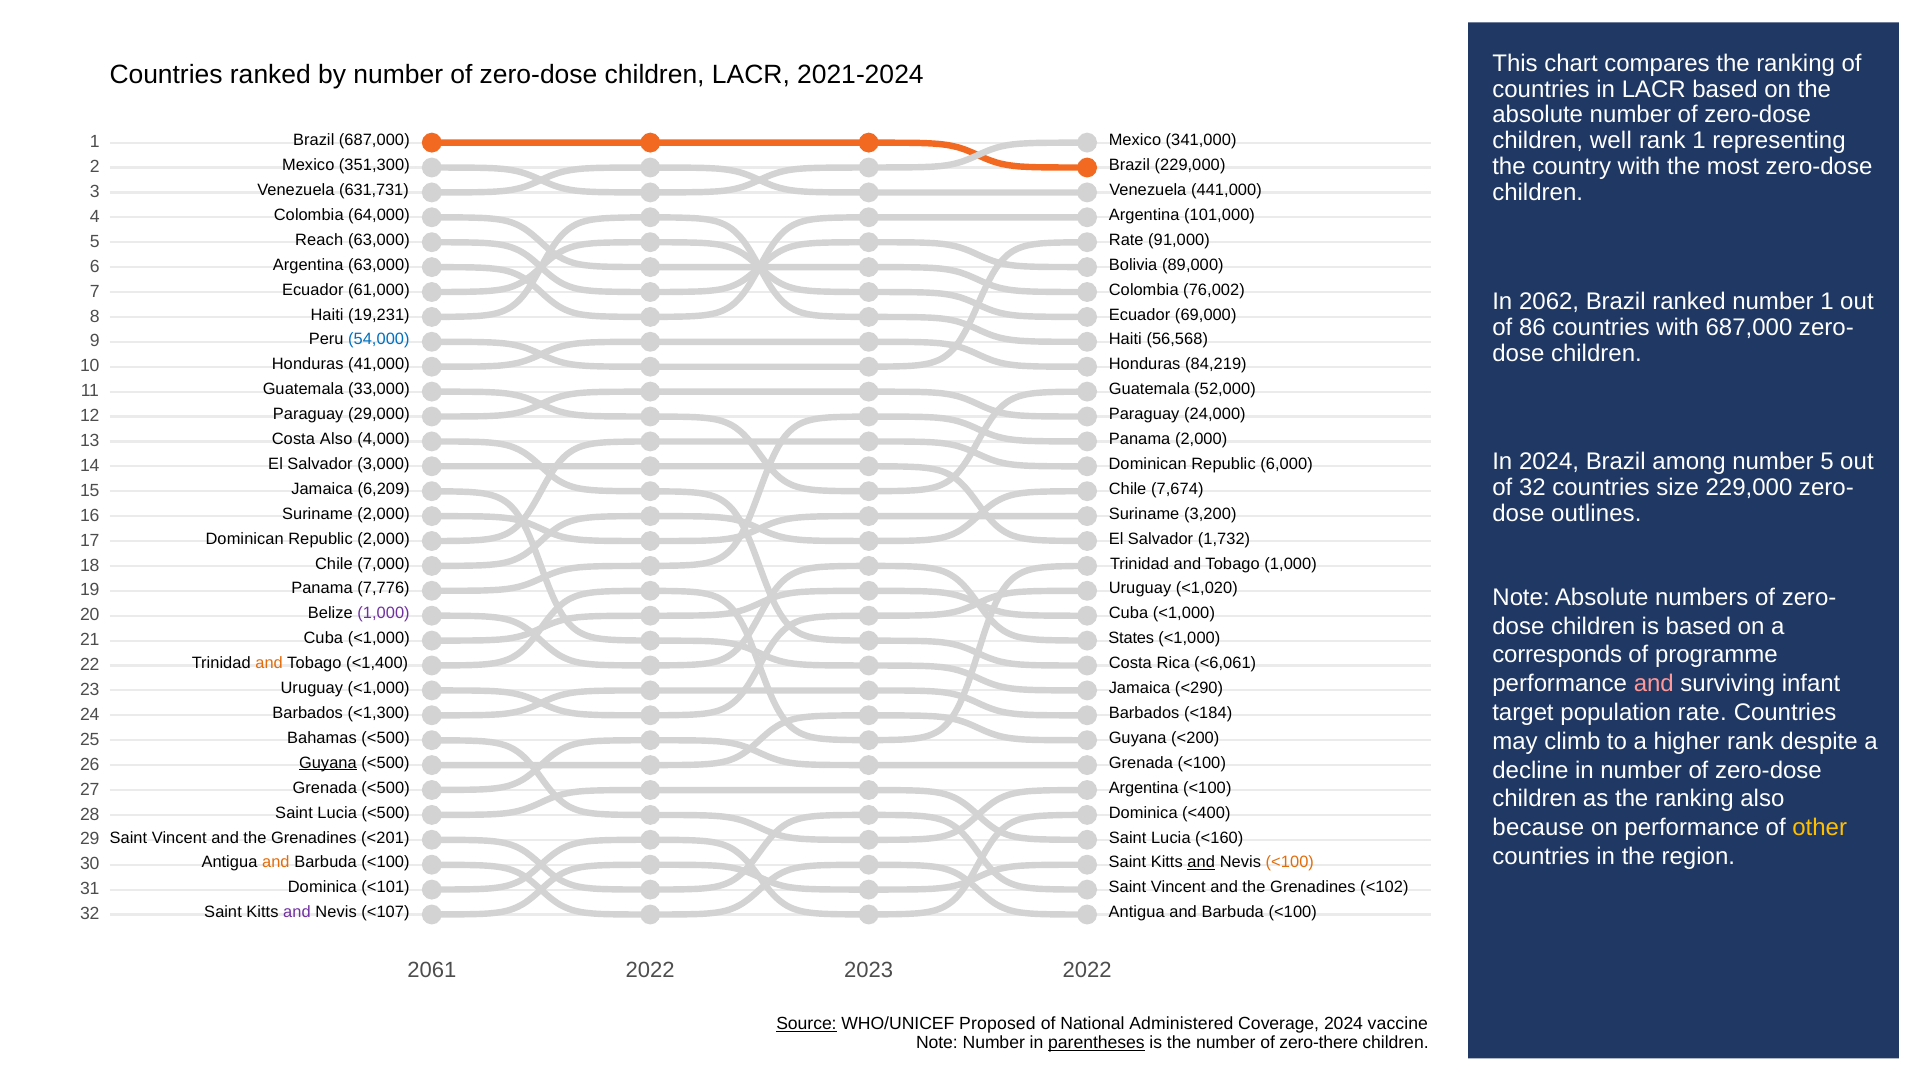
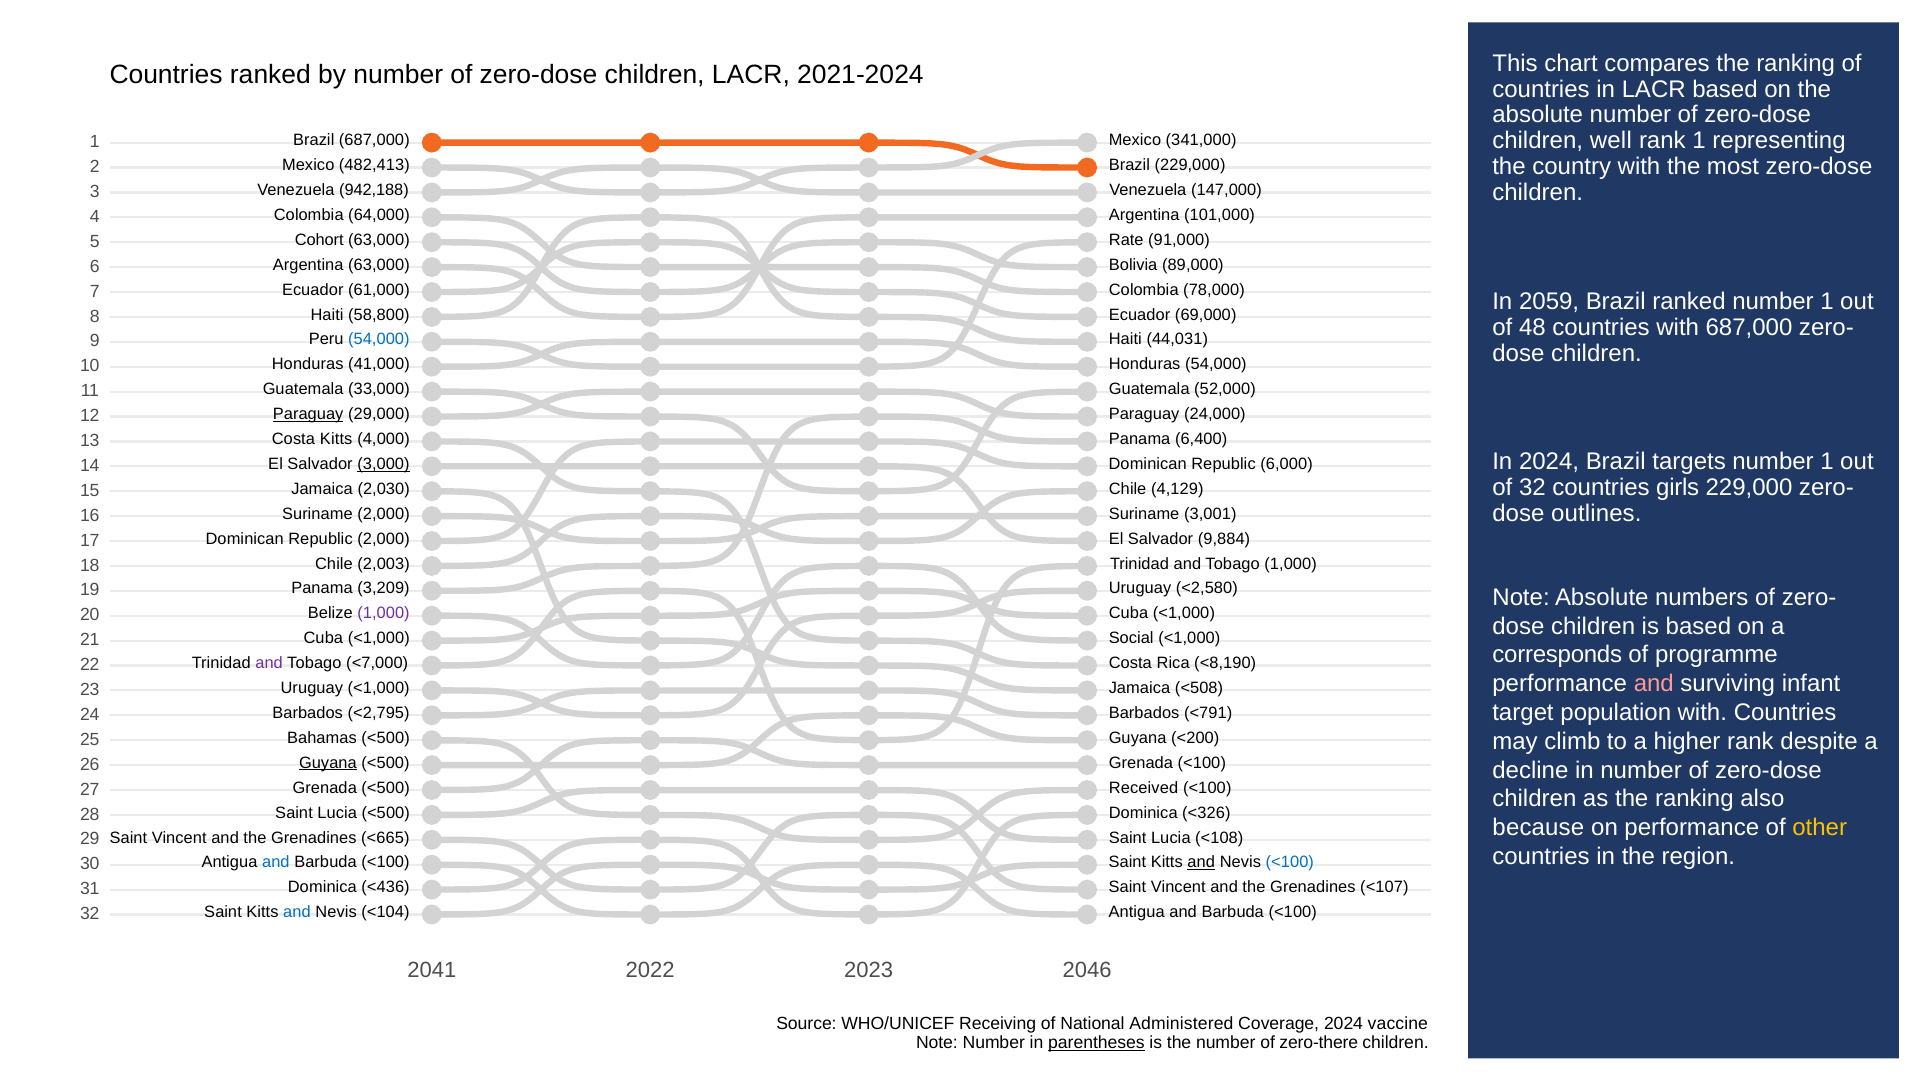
351,300: 351,300 -> 482,413 (374, 165)
631,731: 631,731 -> 942,188 (374, 190)
441,000: 441,000 -> 147,000 (1226, 190)
Reach: Reach -> Cohort (319, 240)
76,002: 76,002 -> 78,000 (1214, 290)
2062: 2062 -> 2059 (1549, 302)
19,231: 19,231 -> 58,800 (379, 315)
86: 86 -> 48 (1532, 328)
56,568: 56,568 -> 44,031 (1177, 340)
Honduras 84,219: 84,219 -> 54,000 (1216, 365)
Paraguay underline: none -> present (308, 415)
Costa Also: Also -> Kitts (336, 439)
Panama 2,000: 2,000 -> 6,400 (1201, 439)
among: among -> targets (1689, 462)
5: 5 -> 1 (1827, 462)
3,000 underline: none -> present (384, 464)
size: size -> girls (1678, 488)
6,209: 6,209 -> 2,030 (384, 489)
7,674: 7,674 -> 4,129 (1177, 489)
3,200: 3,200 -> 3,001 (1210, 514)
1,732: 1,732 -> 9,884 (1224, 539)
7,000: 7,000 -> 2,003 (384, 564)
7,776: 7,776 -> 3,209 (384, 589)
<1,020: <1,020 -> <2,580 (1207, 589)
States: States -> Social (1131, 639)
and colour: orange -> purple (269, 664)
<1,400: <1,400 -> <7,000 (377, 664)
<6,061: <6,061 -> <8,190 (1225, 664)
<290: <290 -> <508 (1199, 689)
population rate: rate -> with (1702, 713)
<1,300: <1,300 -> <2,795 (379, 714)
<184: <184 -> <791 (1208, 714)
Argentina: Argentina -> Received (1144, 788)
<400: <400 -> <326 (1206, 813)
<201: <201 -> <665 (385, 838)
<160: <160 -> <108 (1219, 838)
and colour: orange -> blue (276, 863)
<100 colour: orange -> blue (1290, 863)
<101: <101 -> <436 (386, 888)
<102: <102 -> <107 (1384, 888)
and colour: purple -> blue (297, 913)
<107: <107 -> <104 (385, 913)
2061: 2061 -> 2041 (432, 971)
2023 2022: 2022 -> 2046 (1087, 971)
Source underline: present -> none (806, 1025)
Proposed: Proposed -> Receiving (998, 1025)
